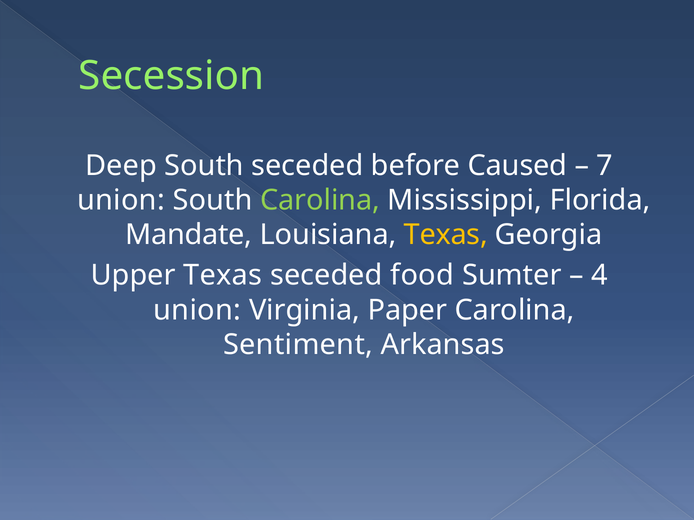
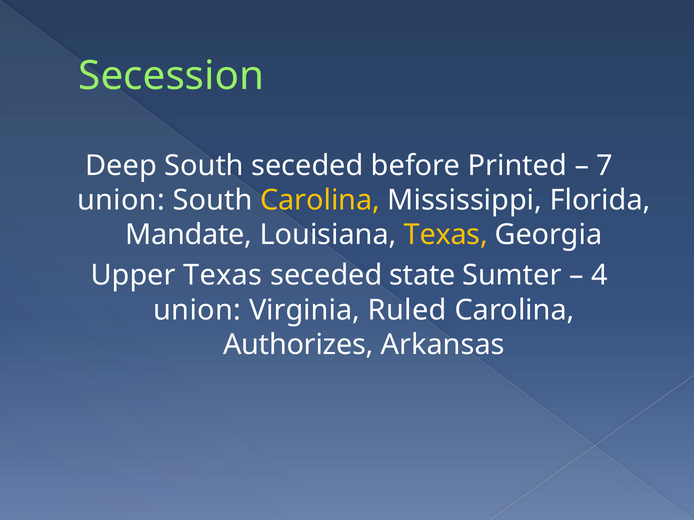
Caused: Caused -> Printed (517, 166)
Carolina colour: light green -> yellow (320, 200)
food: food -> state (422, 276)
Paper: Paper -> Ruled (407, 310)
Sentiment: Sentiment -> Authorizes (298, 345)
